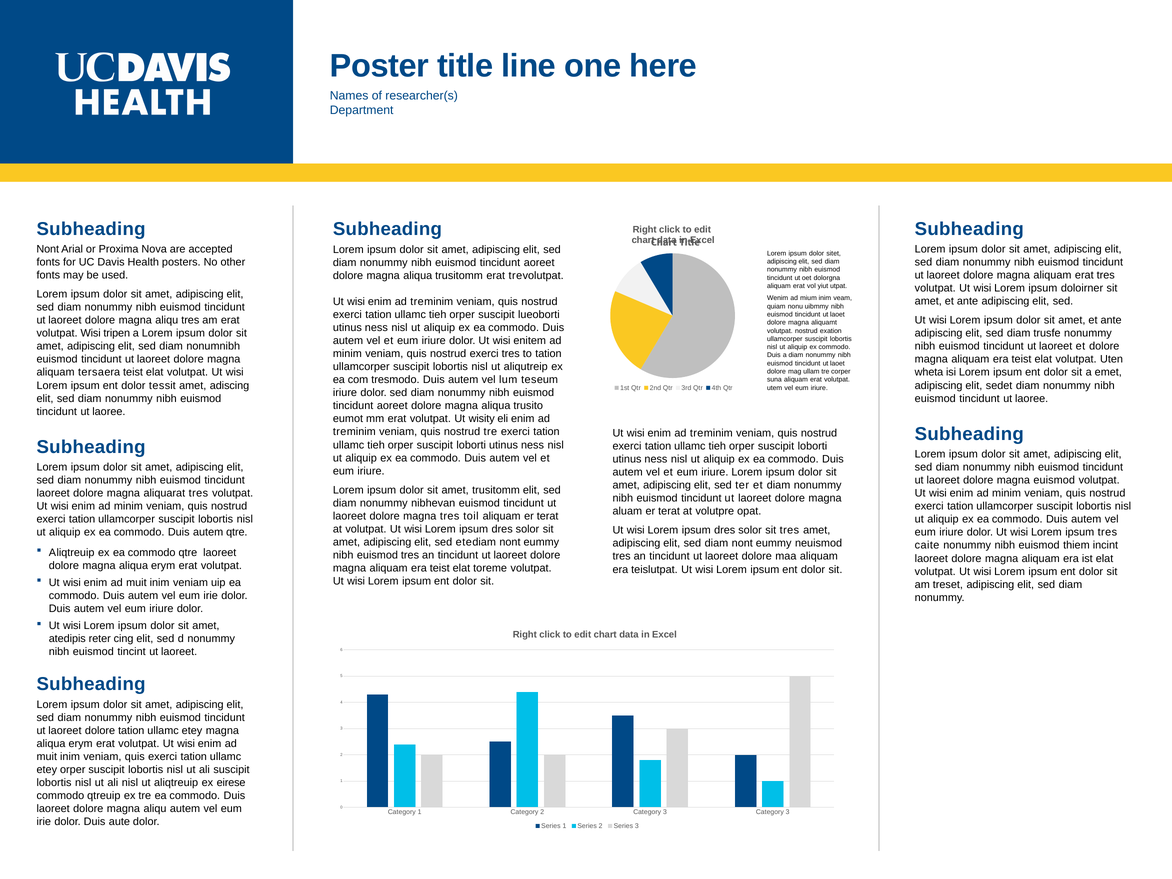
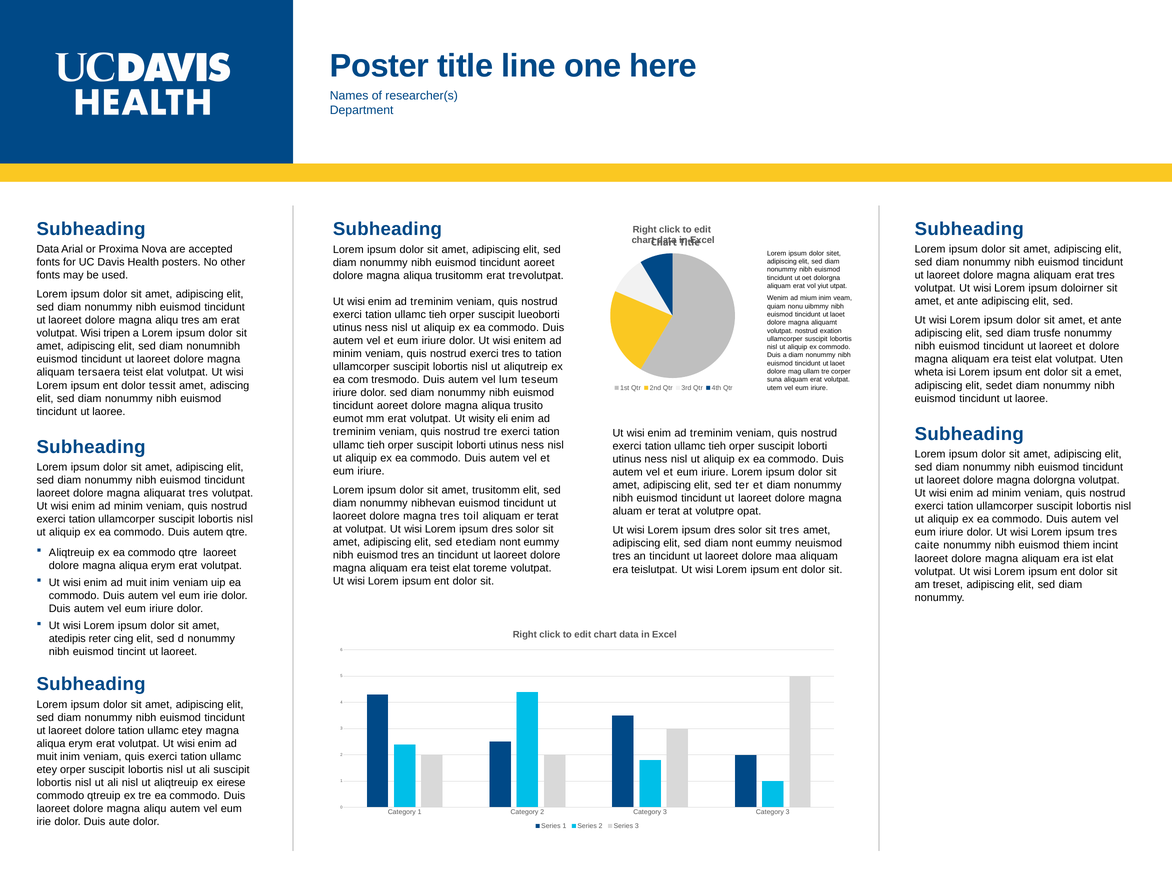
Nont: Nont -> Data (48, 249)
magna euismod: euismod -> dolorgna (1054, 480)
